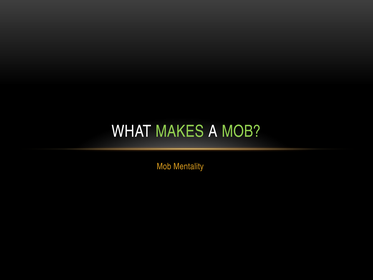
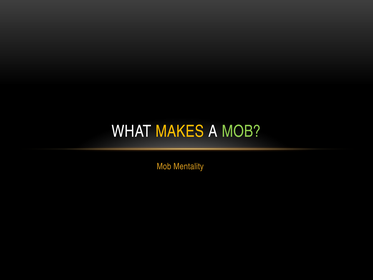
MAKES colour: light green -> yellow (180, 131)
